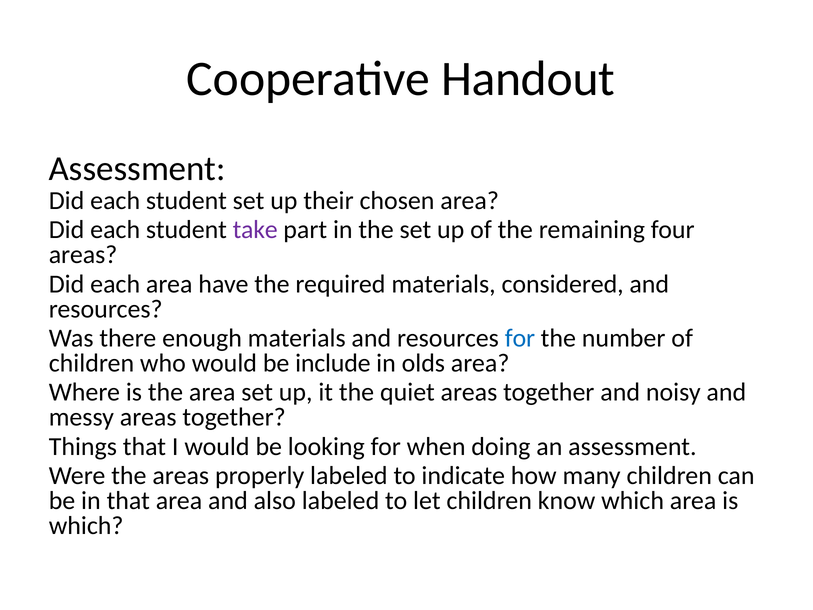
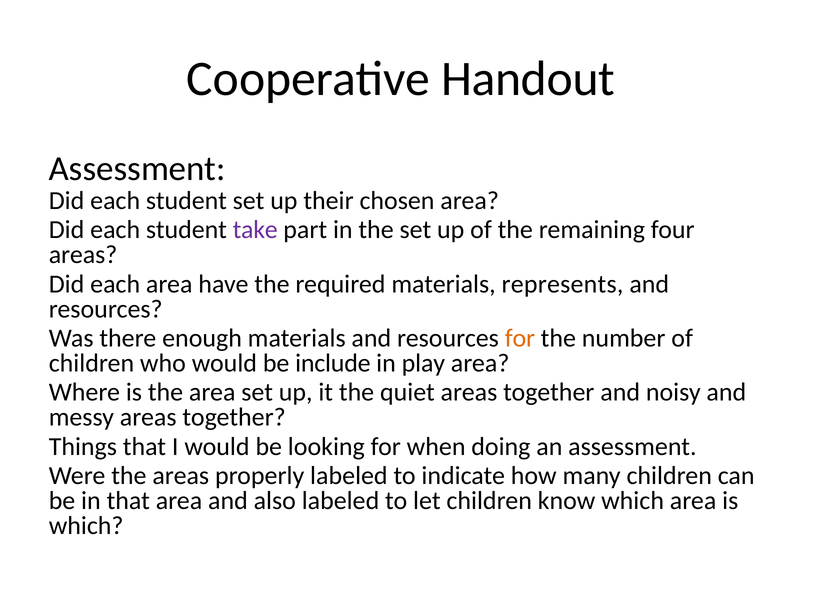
considered: considered -> represents (562, 284)
for colour: blue -> orange (520, 338)
olds: olds -> play (423, 363)
